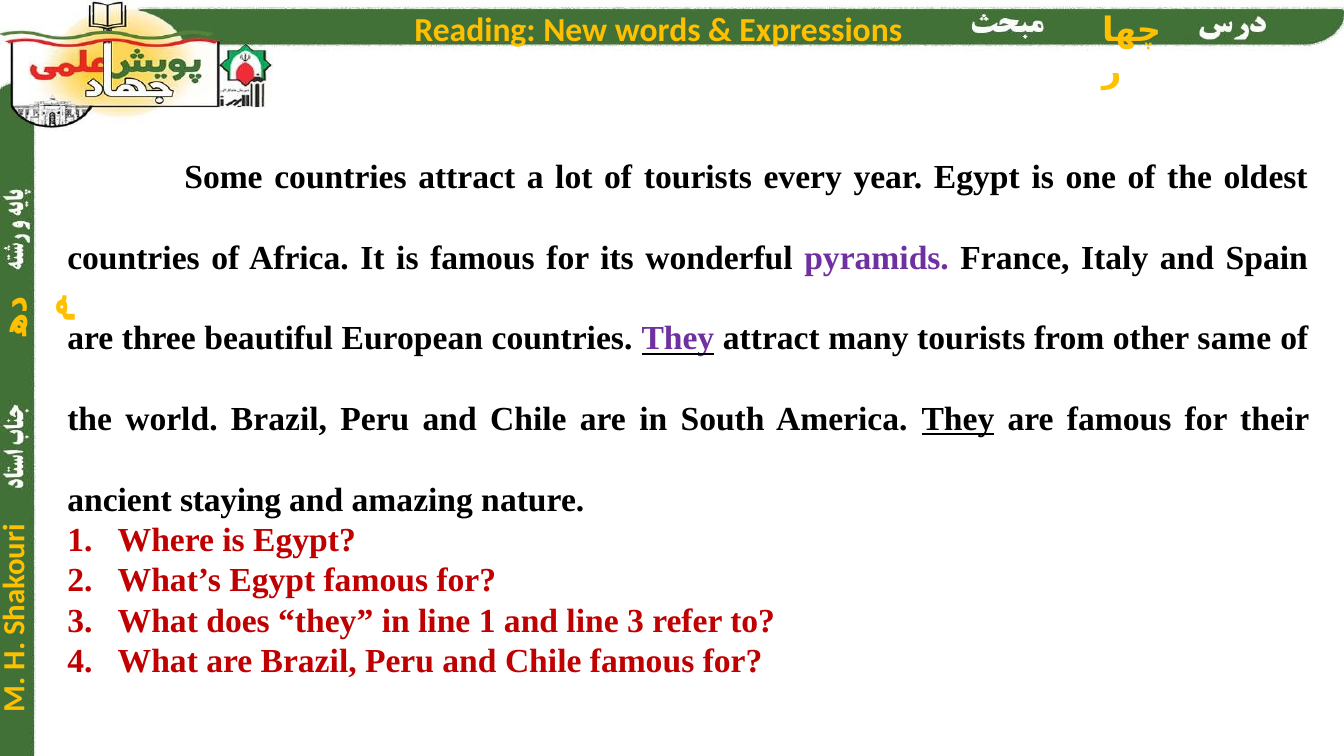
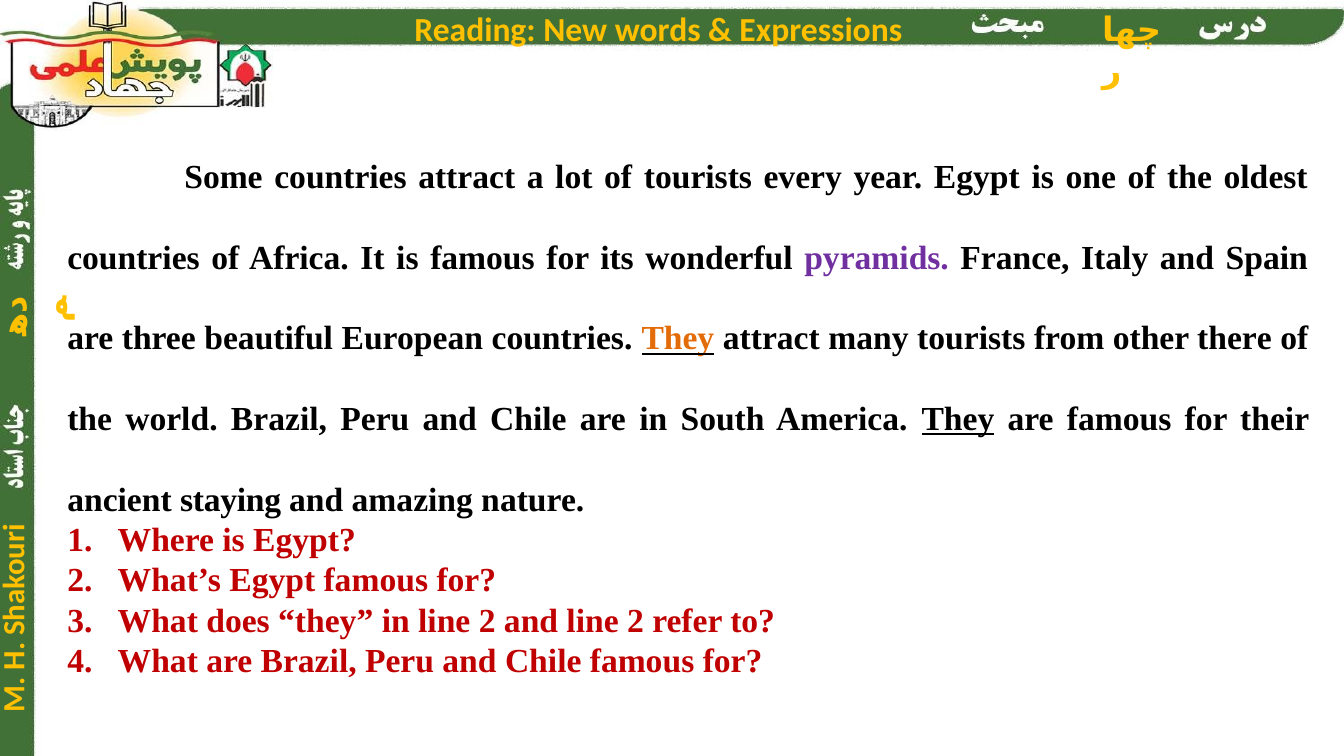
They colour: purple -> orange (678, 339)
same: same -> there (1234, 339)
in line 1: 1 -> 2 (487, 621)
and line 3: 3 -> 2 (635, 621)
